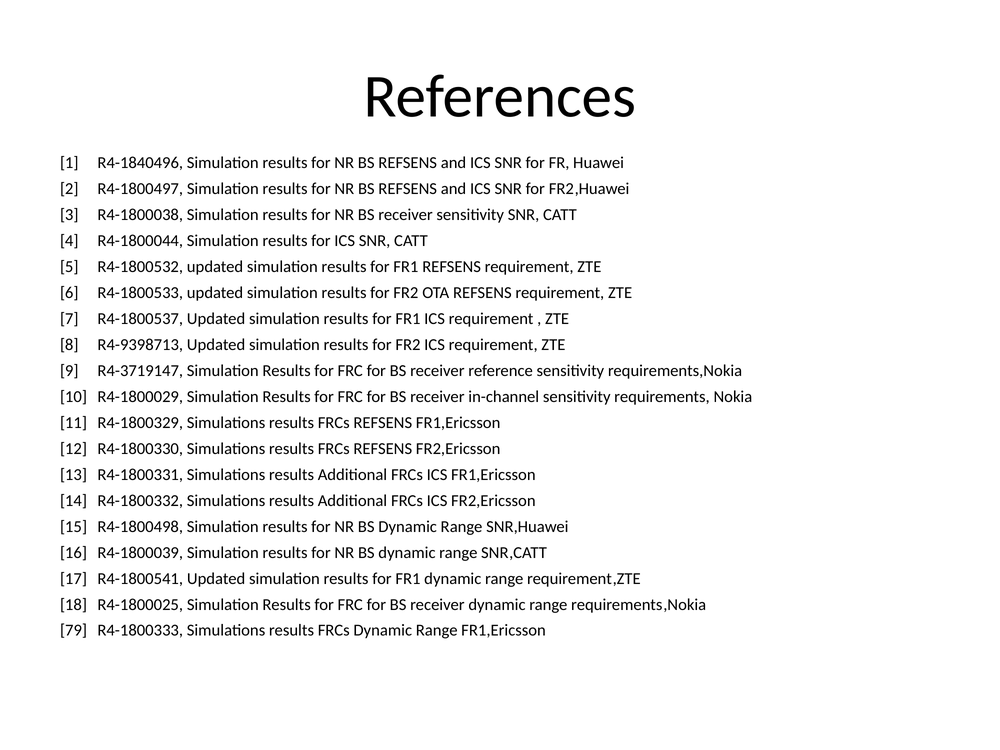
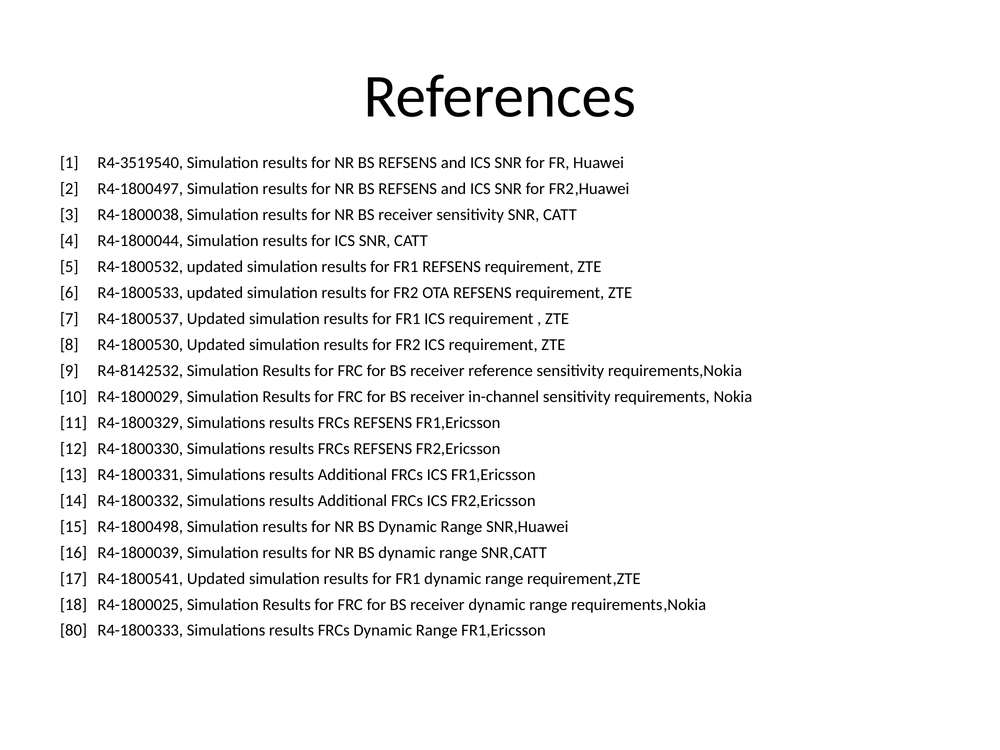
R4-1840496: R4-1840496 -> R4-3519540 (140, 163)
R4-9398713: R4-9398713 -> R4-1800530 (140, 345)
R4-3719147: R4-3719147 -> R4-8142532 (140, 371)
79: 79 -> 80 (74, 630)
